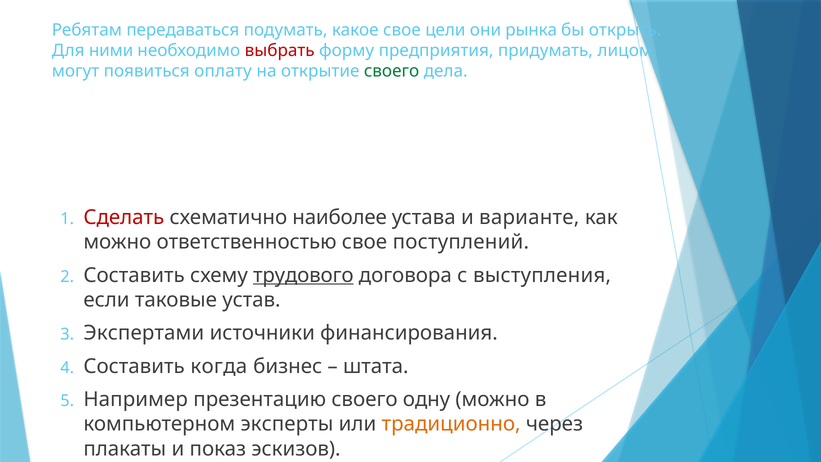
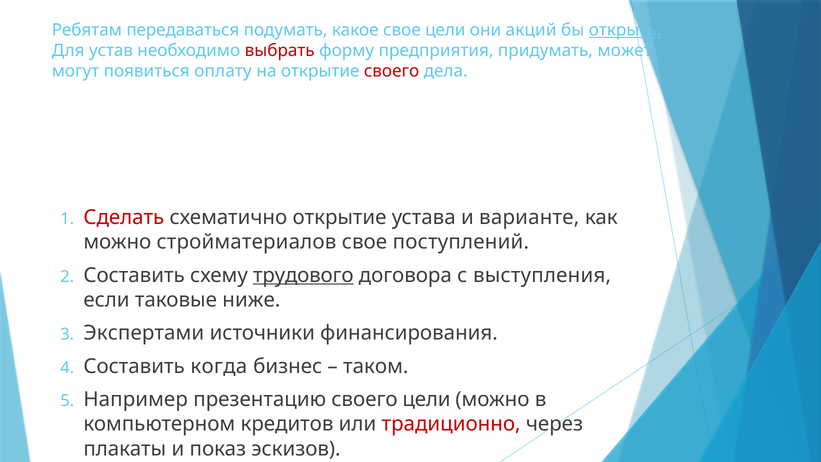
рынка: рынка -> акций (531, 30)
открыть underline: none -> present (625, 30)
ними: ними -> устав (111, 51)
лицом: лицом -> может (625, 51)
своего colour: green -> red (392, 71)
схематично наиболее: наиболее -> открытие (340, 217)
ответственностью: ответственностью -> стройматериалов (246, 242)
устав: устав -> ниже (251, 300)
штата: штата -> таком (376, 366)
своего одну: одну -> цели (427, 399)
эксперты: эксперты -> кредитов (287, 424)
традиционно colour: orange -> red (451, 424)
